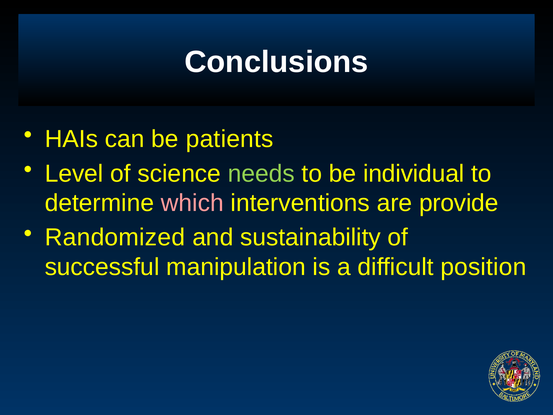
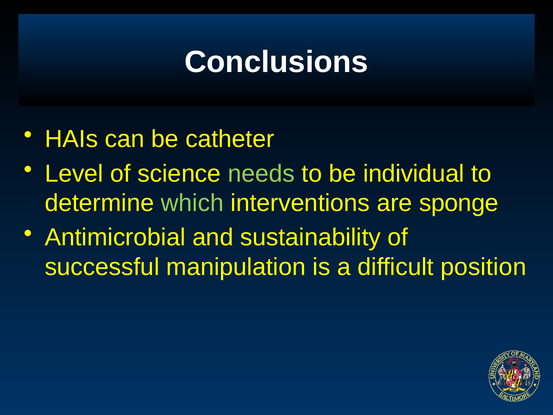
patients: patients -> catheter (230, 139)
which colour: pink -> light green (192, 203)
provide: provide -> sponge (459, 203)
Randomized: Randomized -> Antimicrobial (115, 237)
